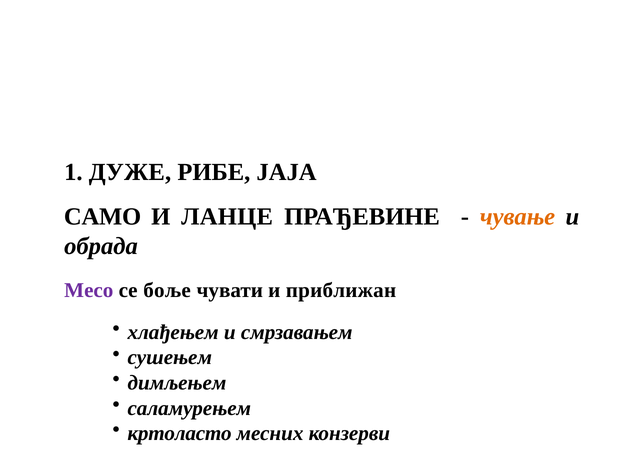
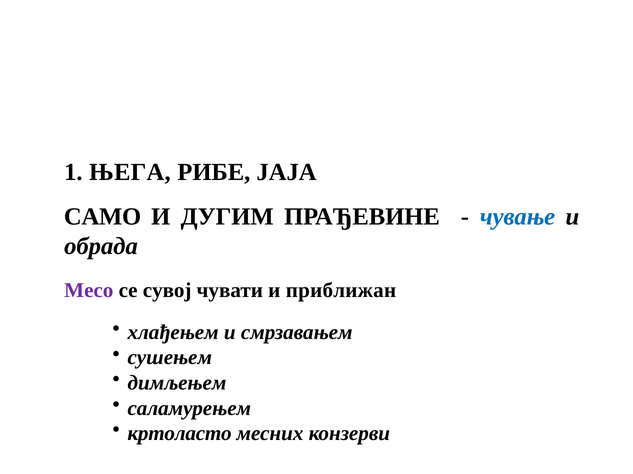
ДУЖЕ: ДУЖЕ -> ЊЕГА (130, 173)
ЛАНЦЕ: ЛАНЦЕ -> ДУГИМ (227, 217)
чување colour: orange -> blue (517, 217)
боље: боље -> сувој (167, 291)
